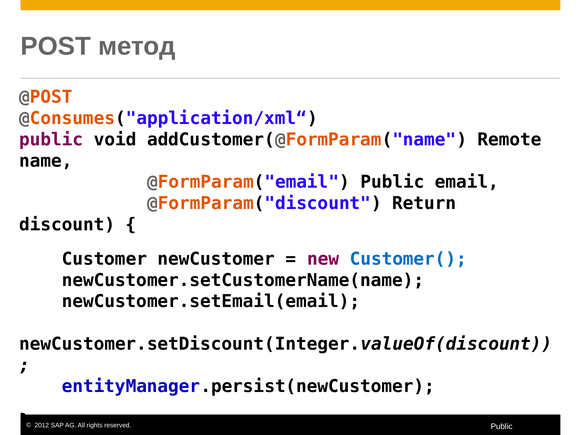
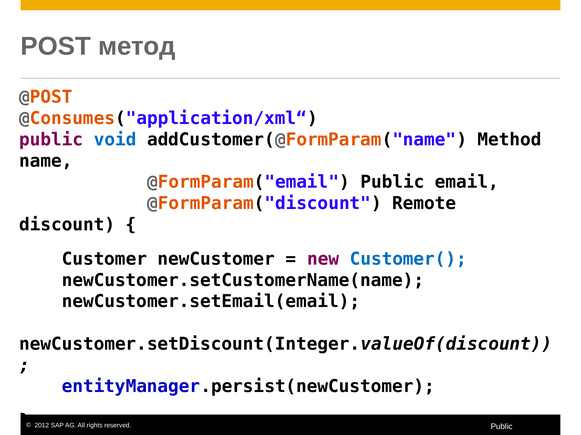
void colour: black -> blue (115, 140)
Remote: Remote -> Method (510, 140)
Return: Return -> Remote (424, 204)
